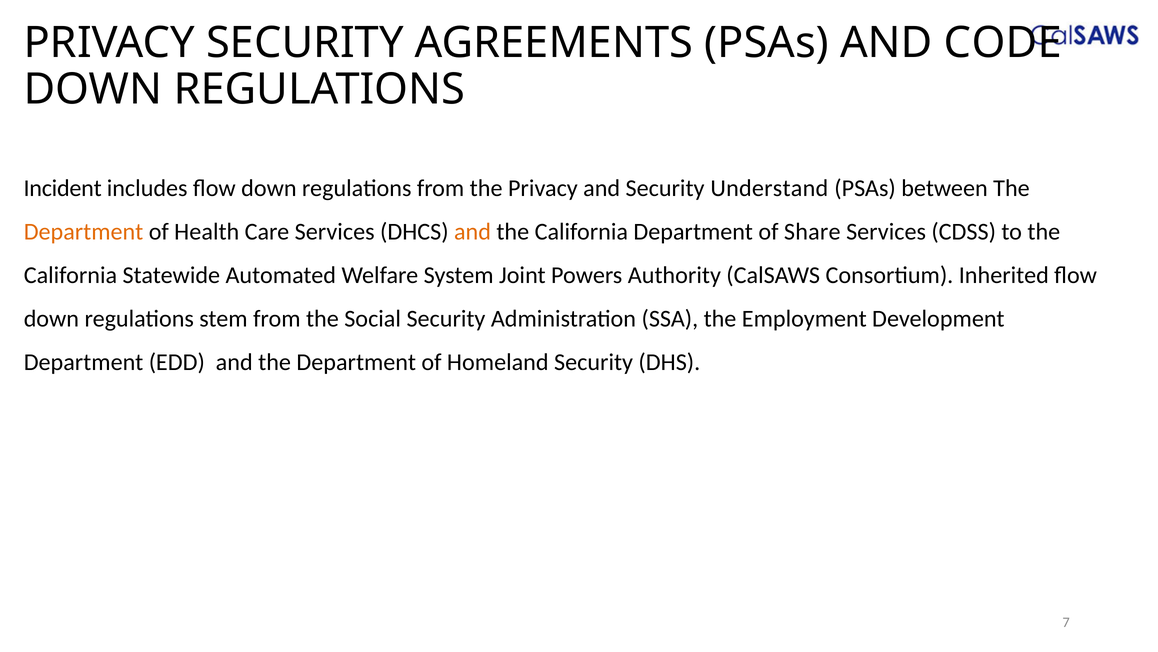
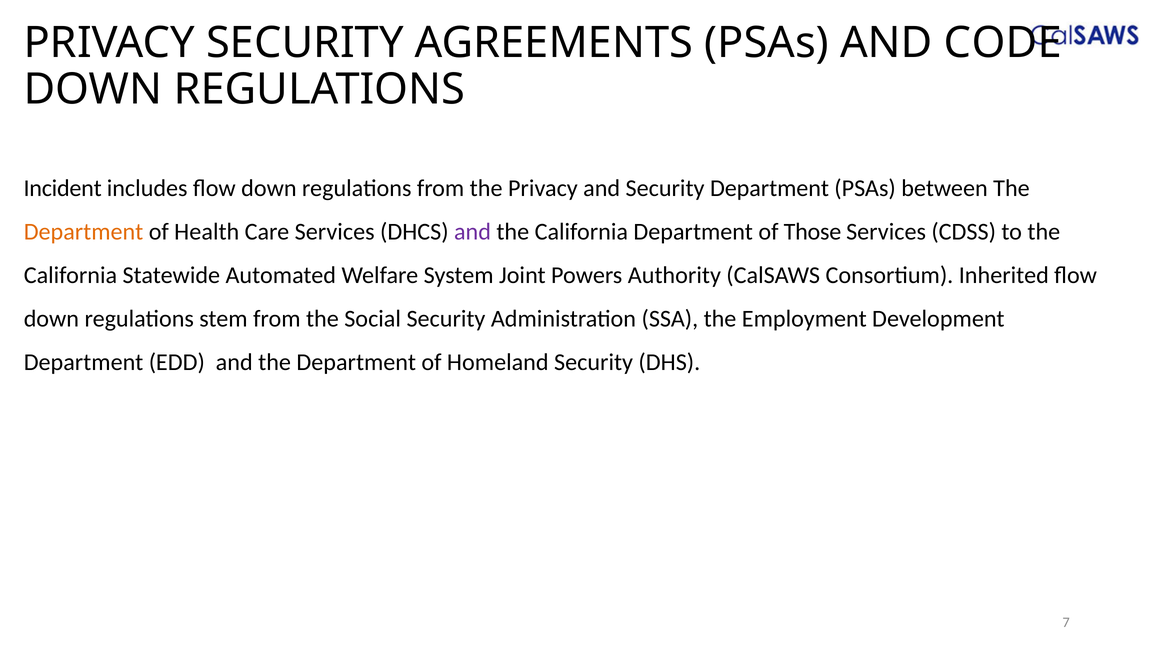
Security Understand: Understand -> Department (769, 188)
and colour: orange -> purple (473, 232)
Share: Share -> Those (812, 232)
